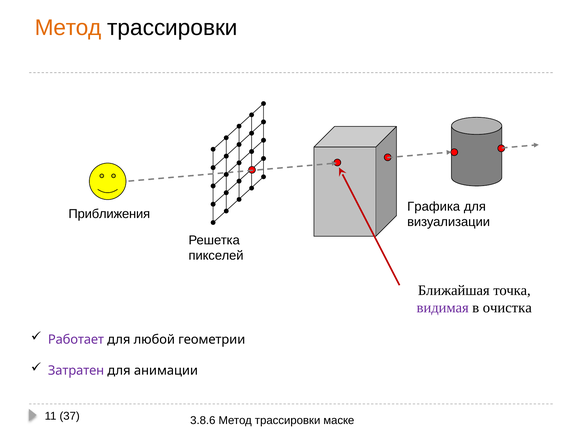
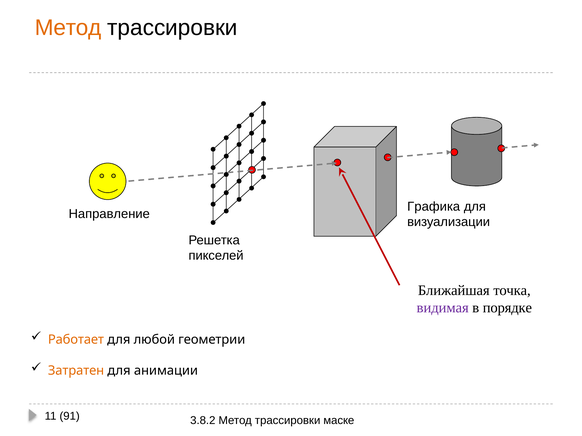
Приближения: Приближения -> Направление (109, 214)
очистка: очистка -> порядке (507, 308)
Работает colour: purple -> orange (76, 340)
Затратен colour: purple -> orange (76, 371)
37: 37 -> 91 (70, 417)
3.8.6: 3.8.6 -> 3.8.2 (203, 421)
